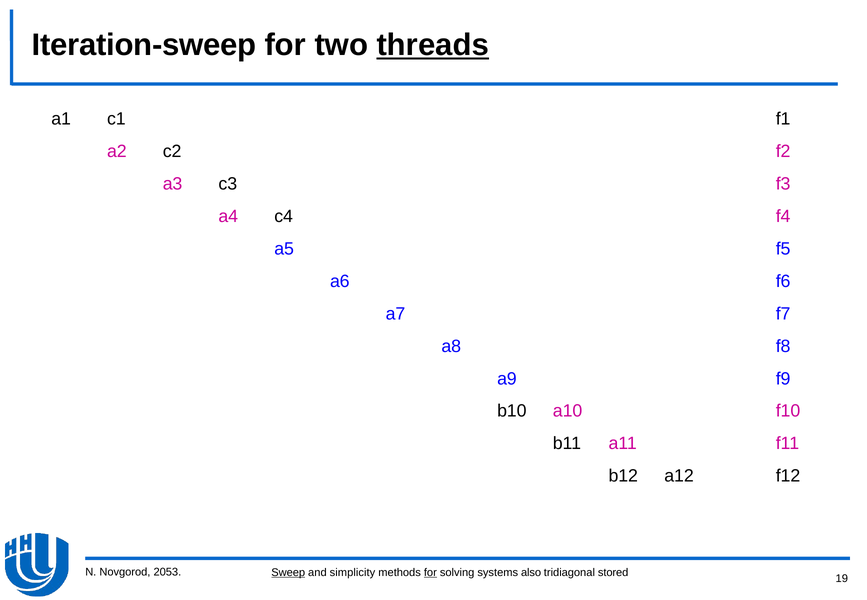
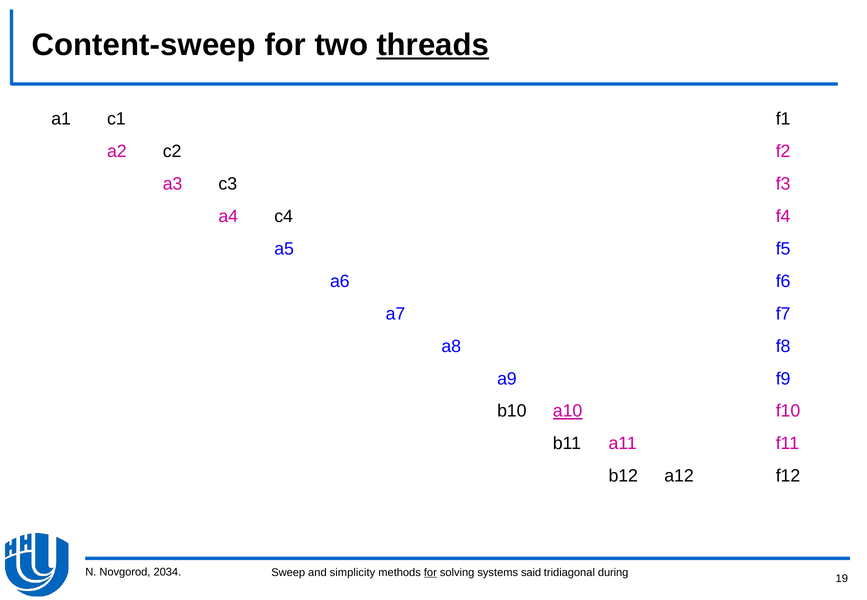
Iteration-sweep: Iteration-sweep -> Content-sweep (144, 45)
a10 underline: none -> present (568, 411)
2053: 2053 -> 2034 (167, 572)
Sweep underline: present -> none (288, 573)
also: also -> said (531, 573)
stored: stored -> during (613, 573)
